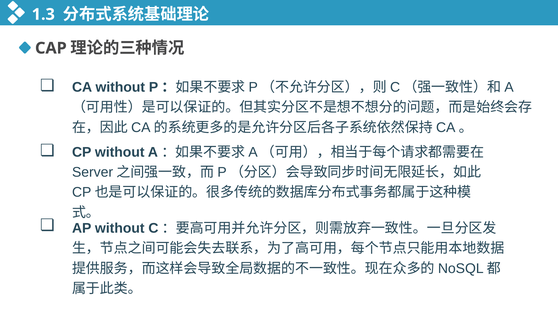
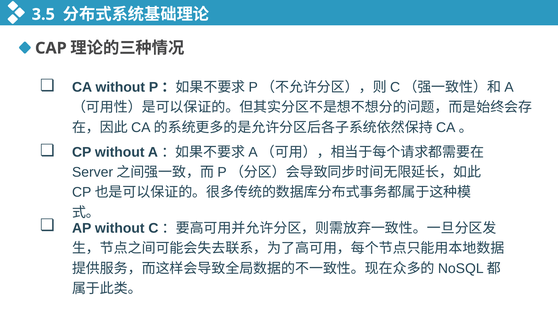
1.3: 1.3 -> 3.5 (43, 14)
